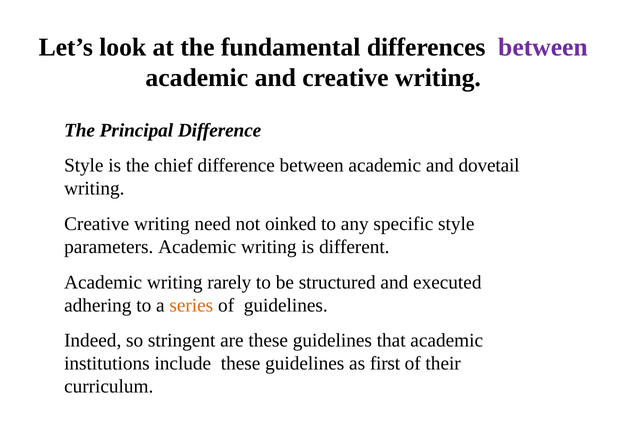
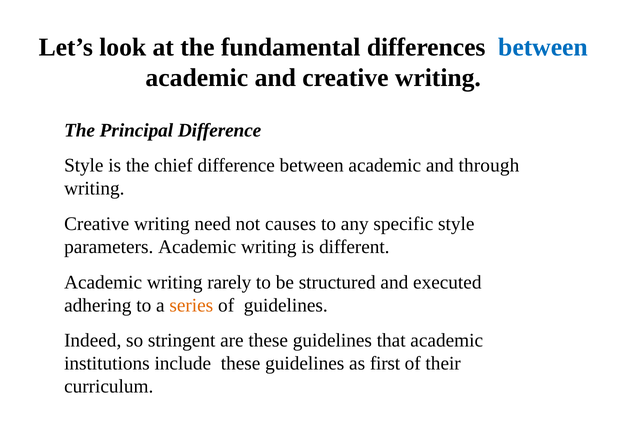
between colour: purple -> blue (543, 47)
dovetail: dovetail -> through (489, 166)
oinked: oinked -> causes (291, 224)
